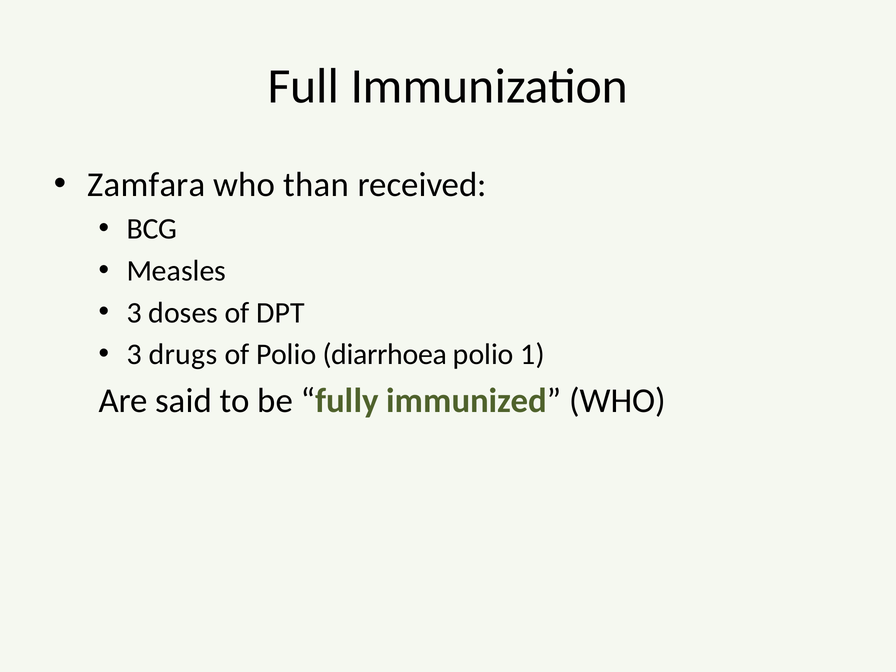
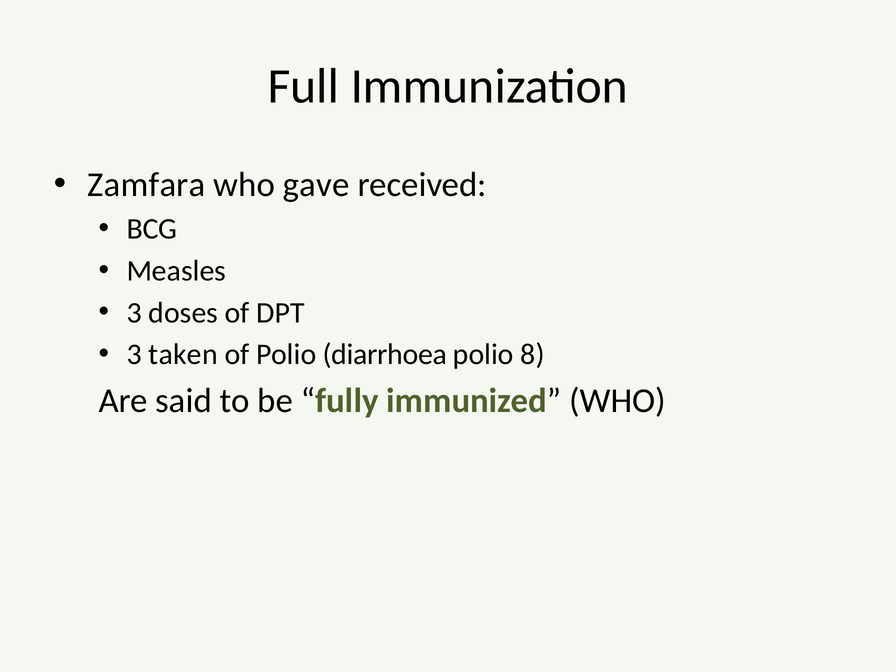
than: than -> gave (316, 185)
drugs: drugs -> taken (183, 355)
1: 1 -> 8 (533, 355)
